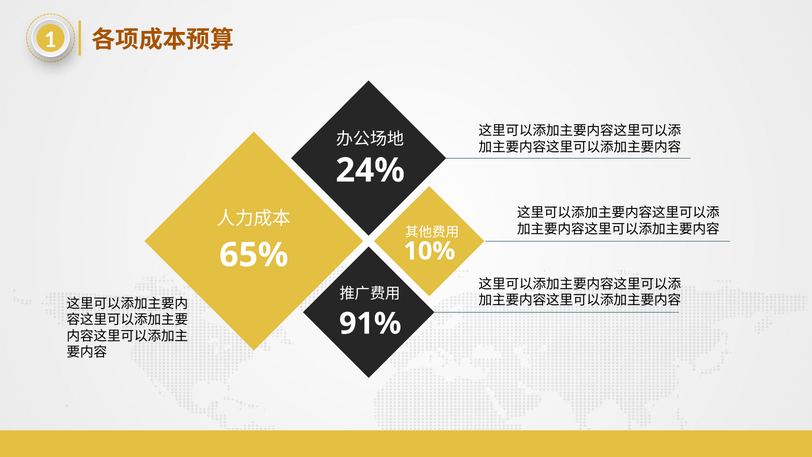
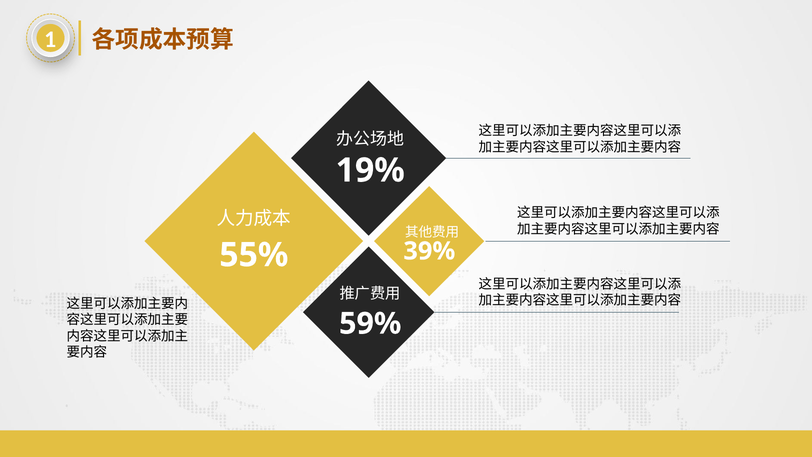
24%: 24% -> 19% (370, 170)
10%: 10% -> 39% (429, 251)
65%: 65% -> 55% (254, 255)
91%: 91% -> 59% (370, 323)
